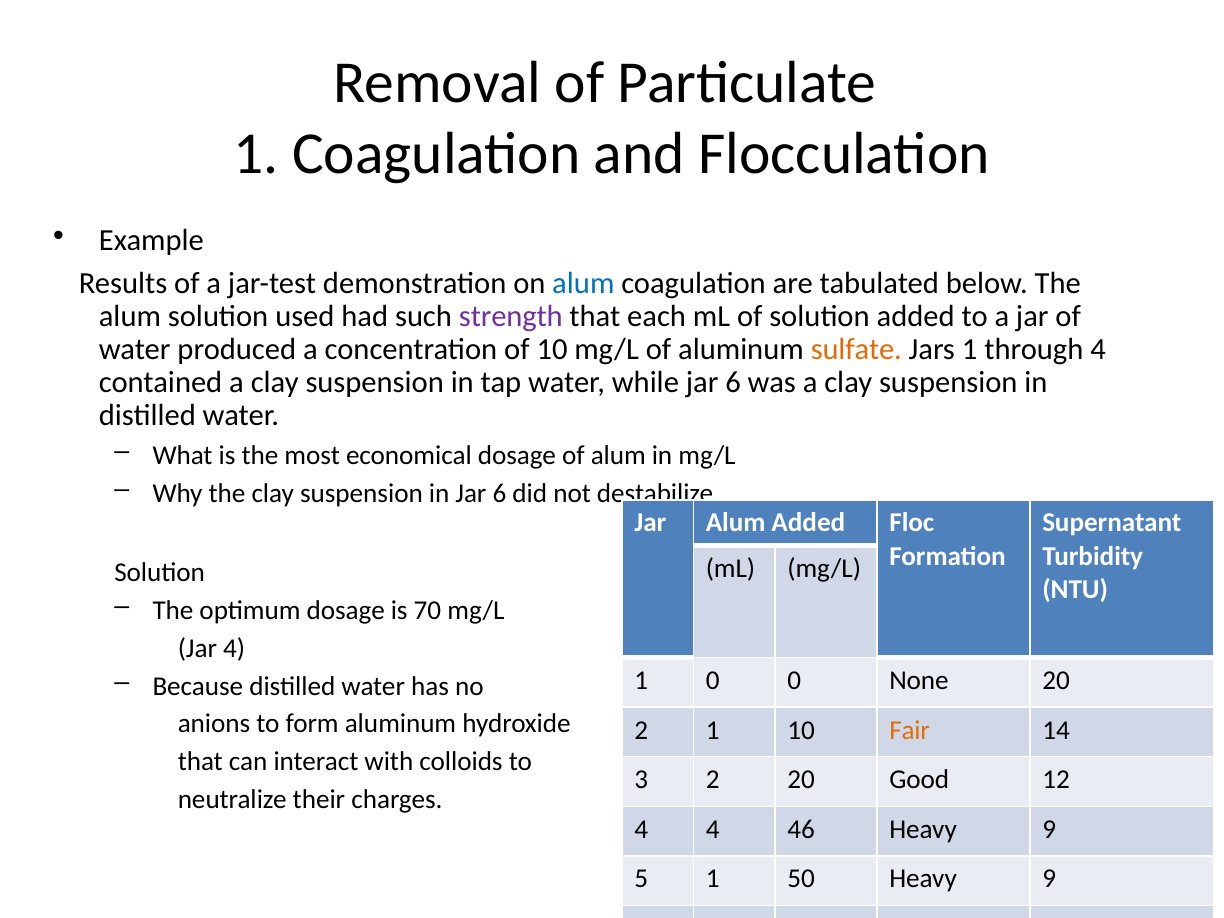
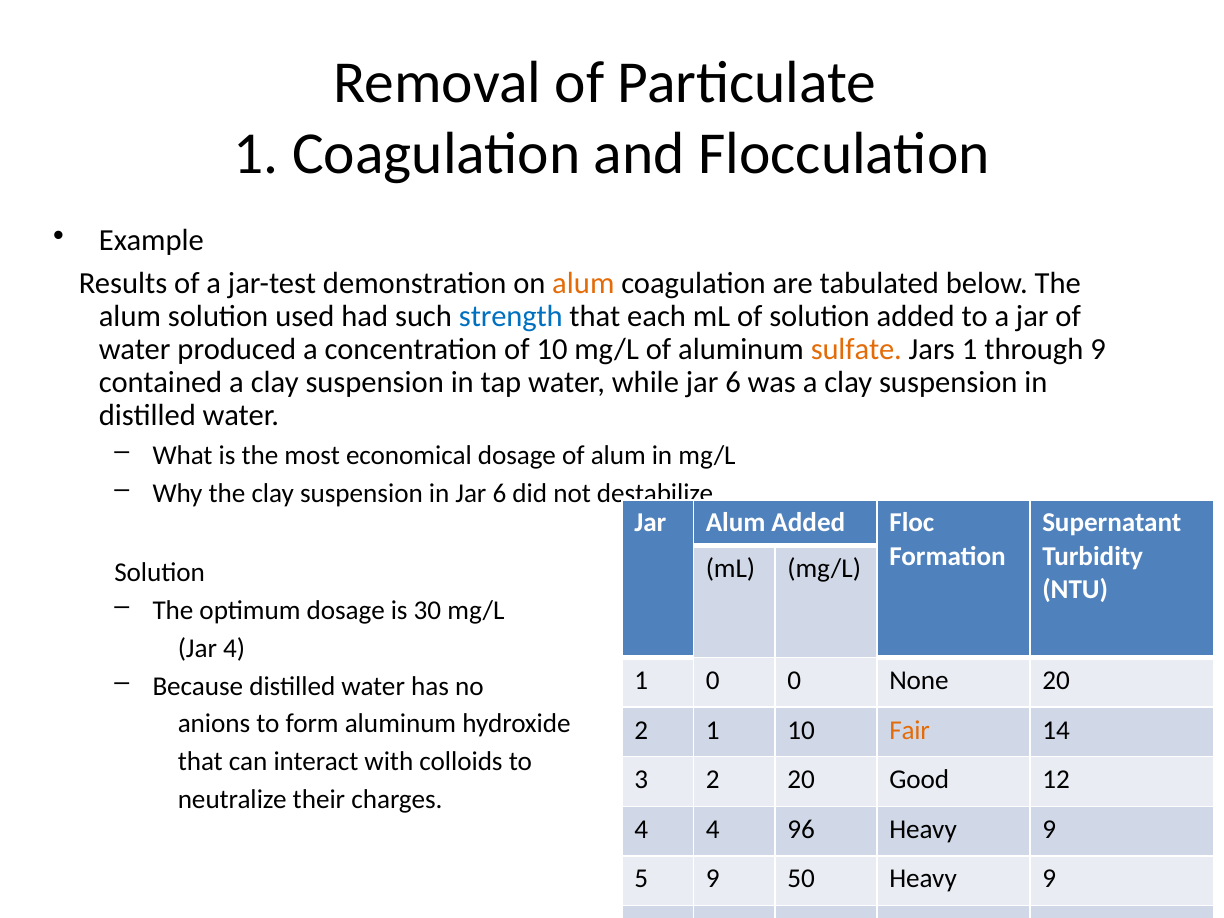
alum colour: blue -> orange (583, 284)
strength colour: purple -> blue (511, 317)
through 4: 4 -> 9 (1098, 350)
70: 70 -> 30 (427, 610)
46: 46 -> 96 (801, 829)
5 1: 1 -> 9 (713, 879)
